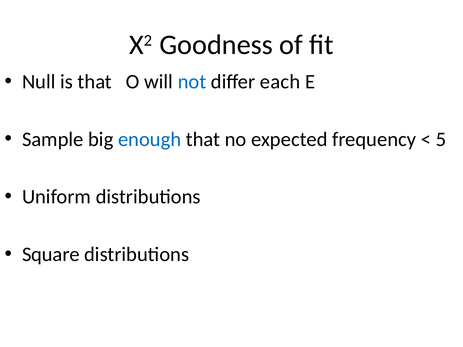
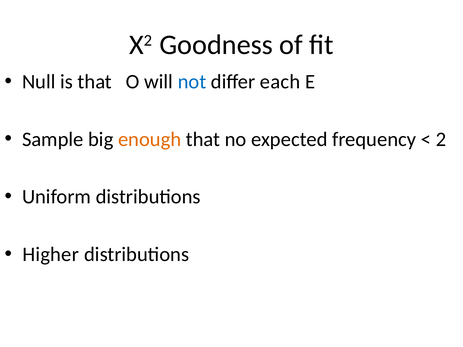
enough colour: blue -> orange (150, 139)
5: 5 -> 2 (441, 139)
Square: Square -> Higher (51, 255)
